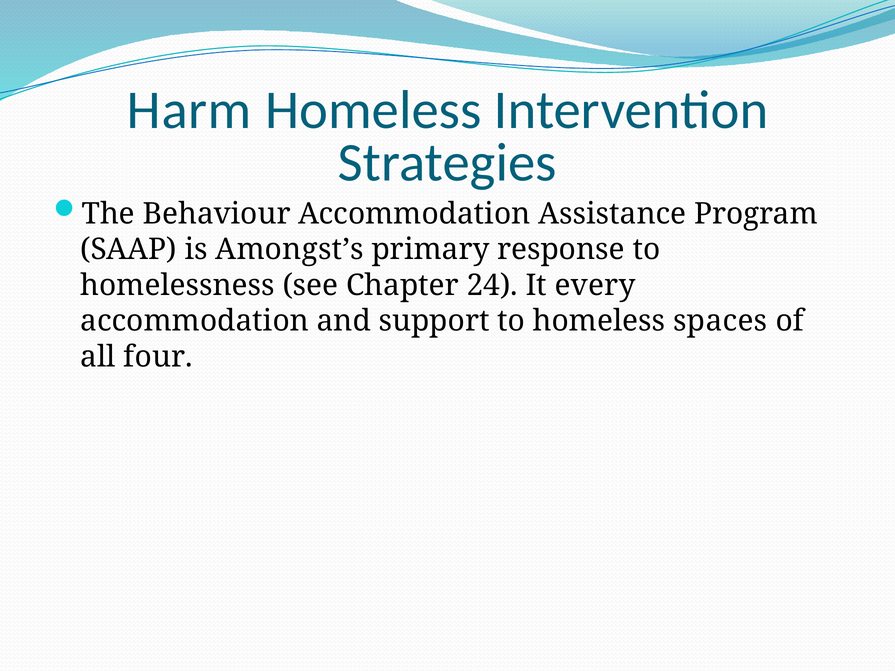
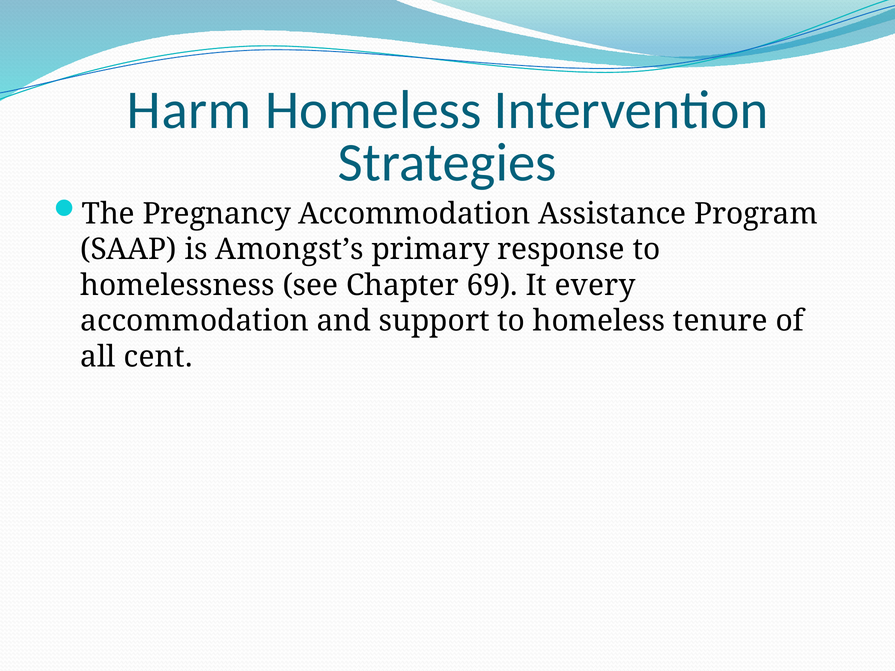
Behaviour: Behaviour -> Pregnancy (217, 214)
24: 24 -> 69 (492, 285)
spaces: spaces -> tenure (720, 321)
four: four -> cent (158, 357)
